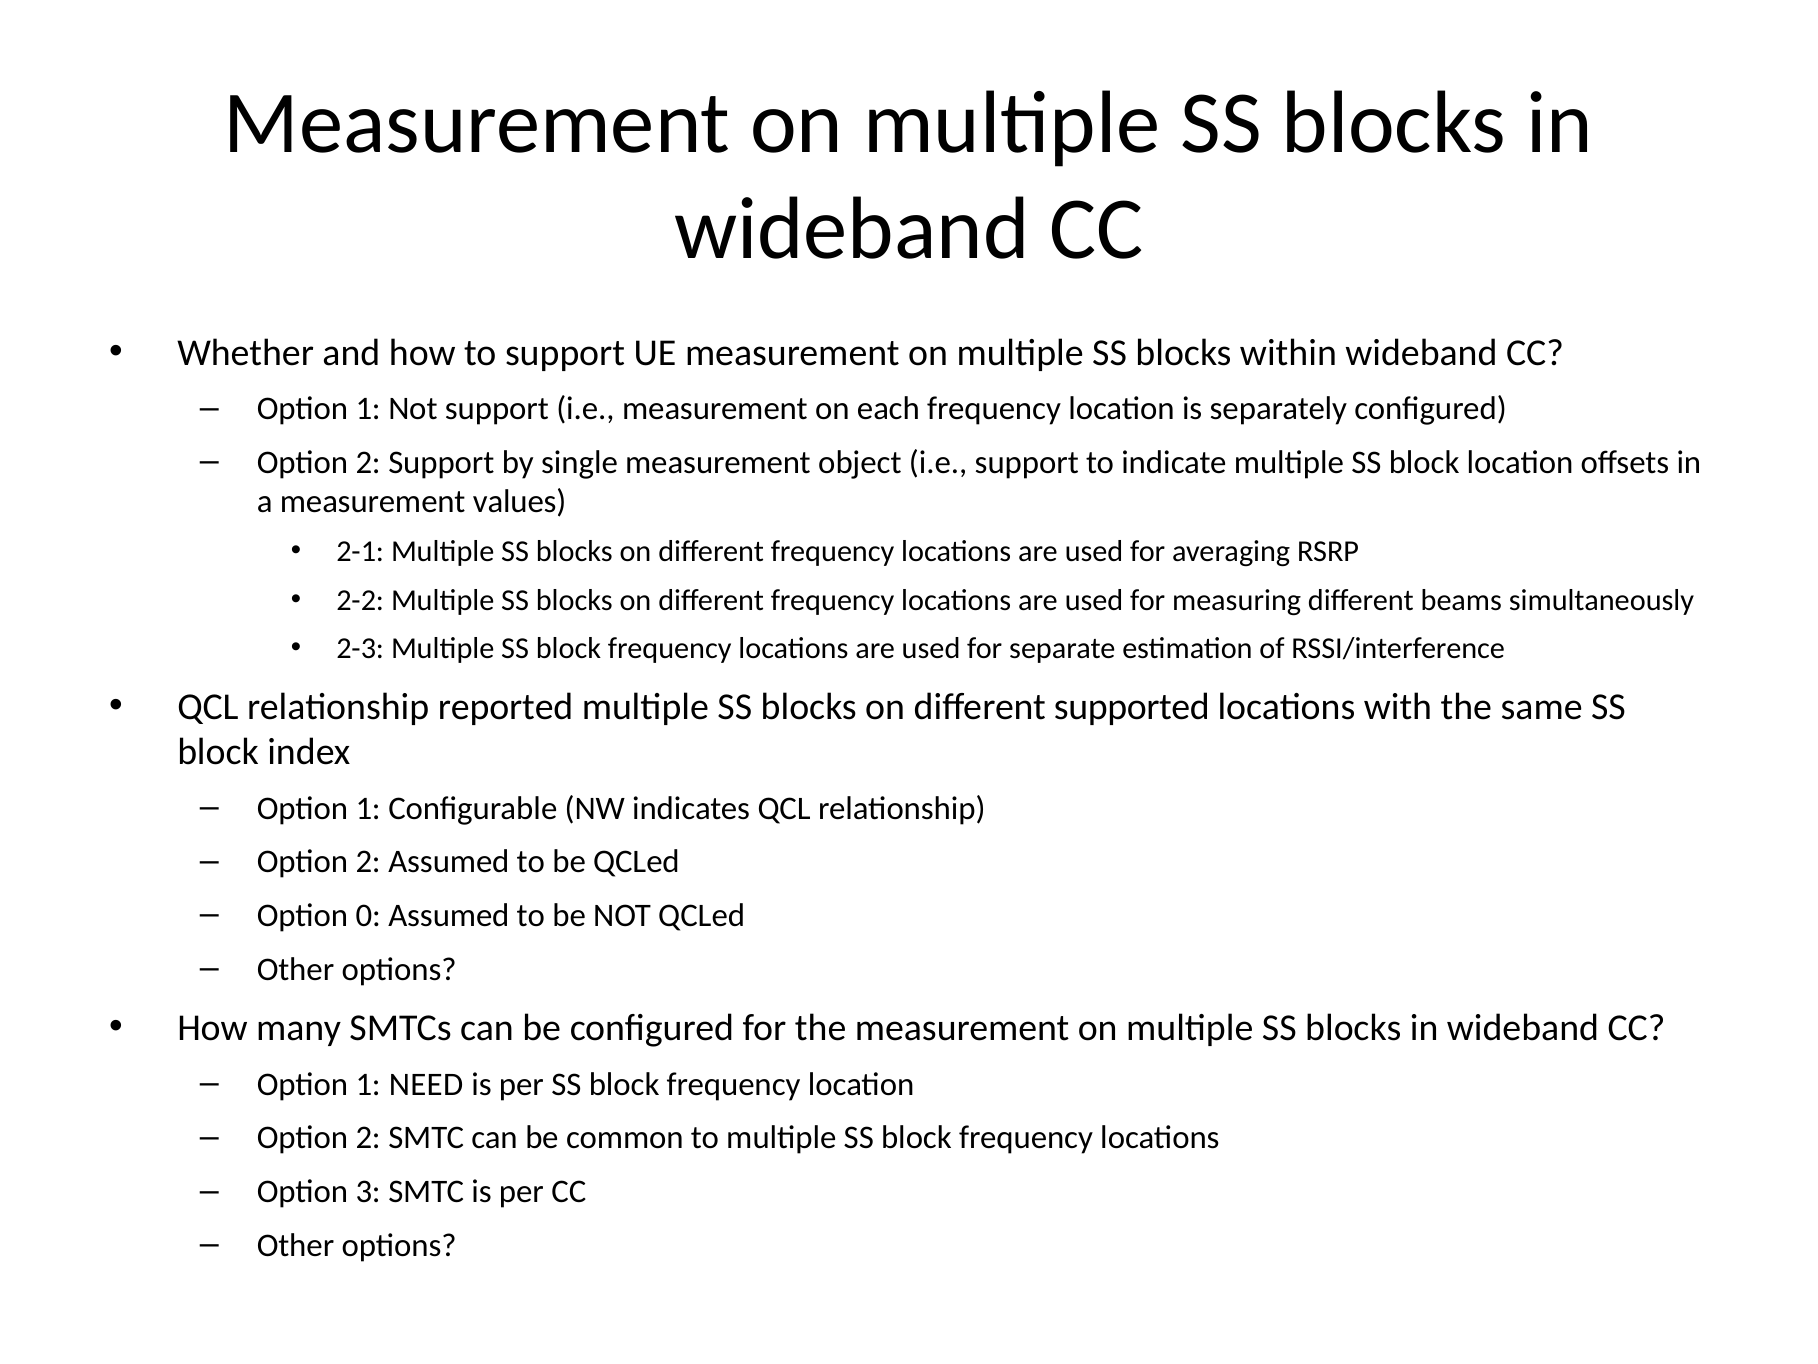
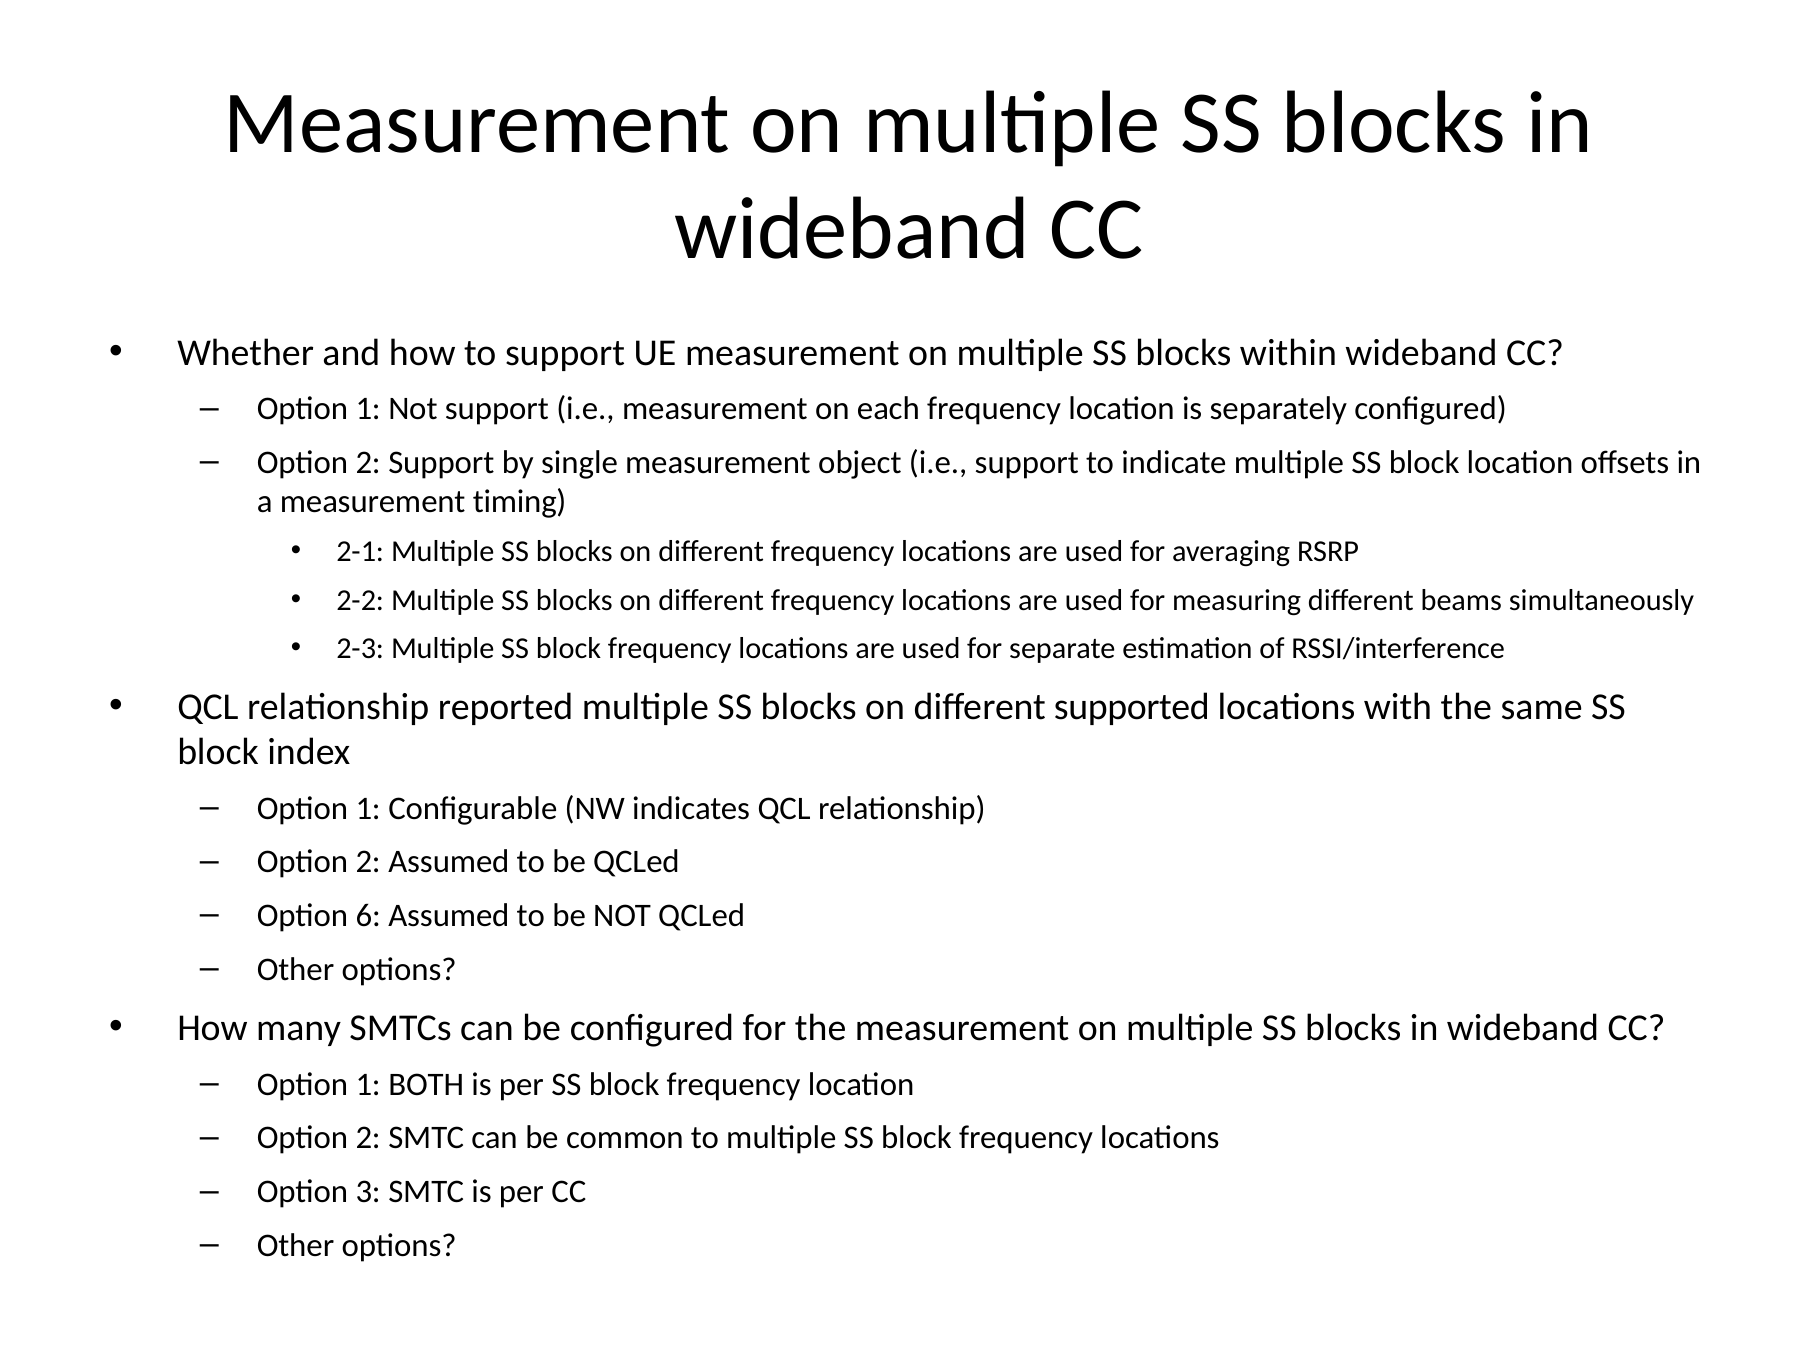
values: values -> timing (520, 502)
0: 0 -> 6 (368, 915)
NEED: NEED -> BOTH (426, 1084)
